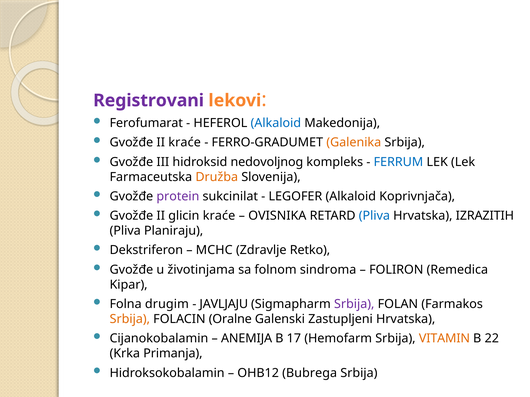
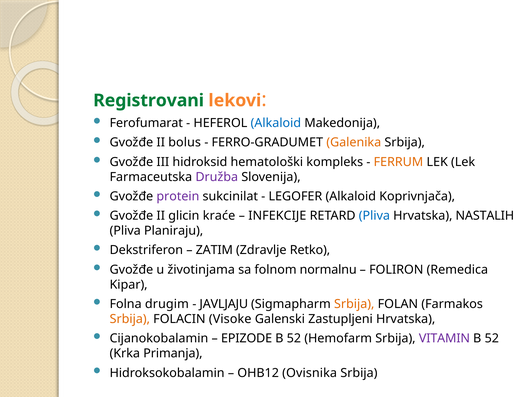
Registrovani colour: purple -> green (149, 101)
II kraće: kraće -> bolus (185, 143)
nedovoljnog: nedovoljnog -> hematološki (267, 162)
FERRUM colour: blue -> orange (398, 162)
Družba colour: orange -> purple (217, 177)
OVISNIKA: OVISNIKA -> INFEKCIJE (277, 216)
IZRAZITIH: IZRAZITIH -> NASTALIH (485, 216)
MCHC: MCHC -> ZATIM (214, 250)
sindroma: sindroma -> normalnu (328, 270)
Srbija colour: purple -> orange (354, 304)
Oralne: Oralne -> Visoke (230, 319)
ANEMIJA: ANEMIJA -> EPIZODE (247, 339)
17: 17 -> 52 (294, 339)
VITAMIN colour: orange -> purple (444, 339)
22: 22 -> 52 (492, 339)
Bubrega: Bubrega -> Ovisnika (310, 373)
